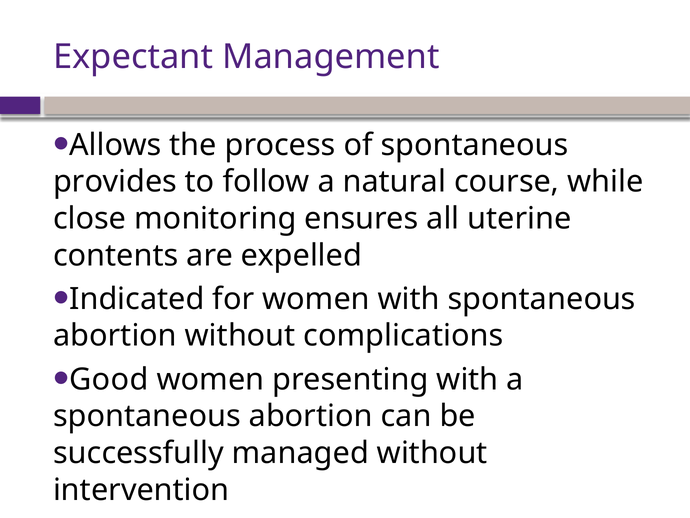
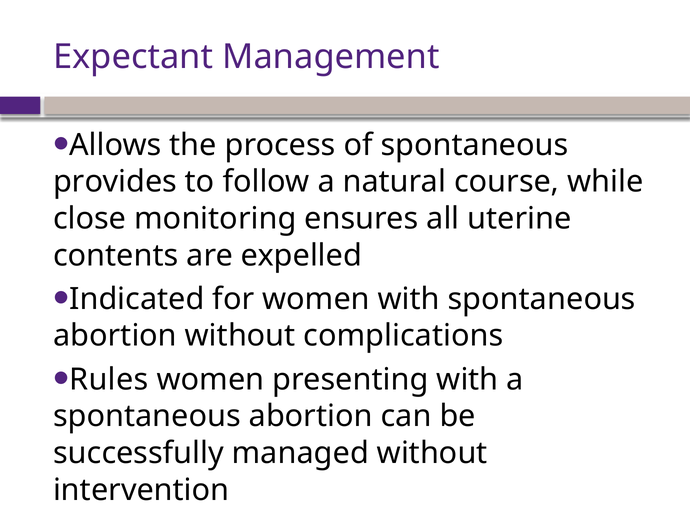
Good: Good -> Rules (109, 379)
